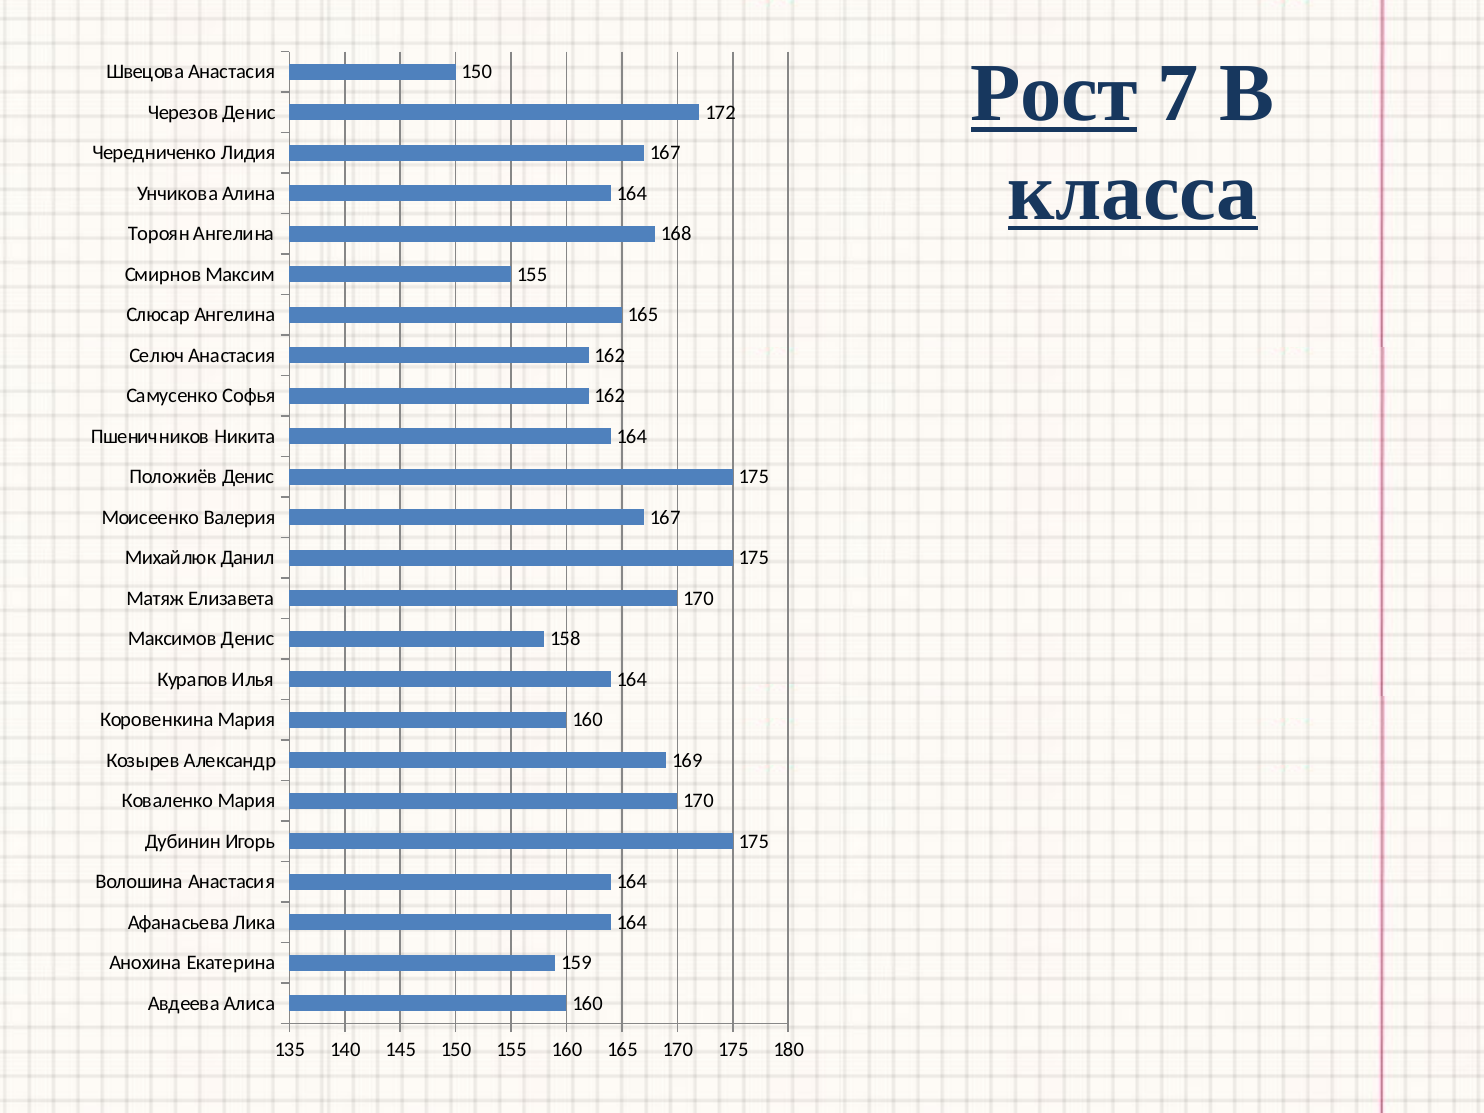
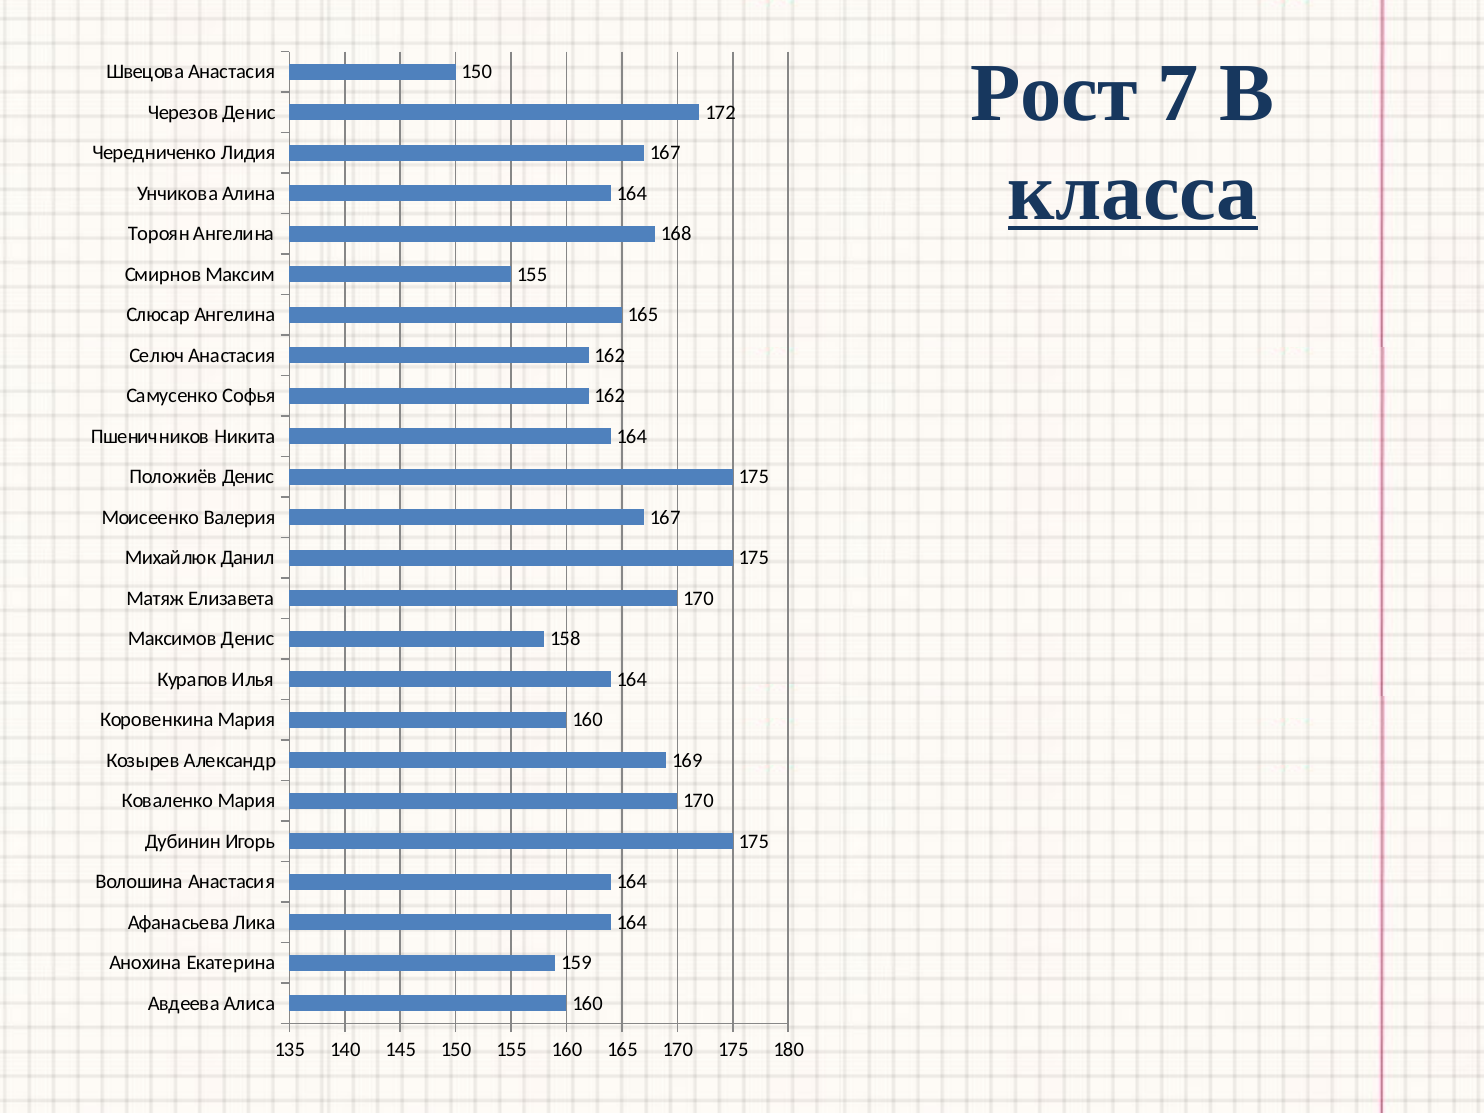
Рост underline: present -> none (1054, 94)
